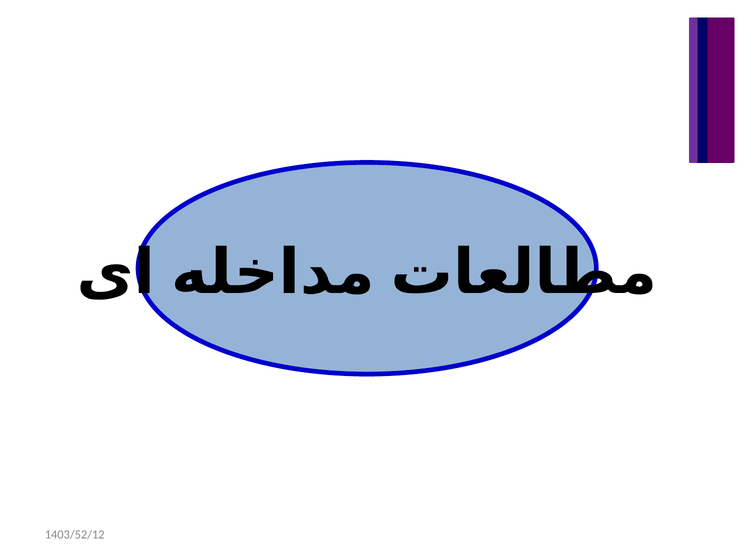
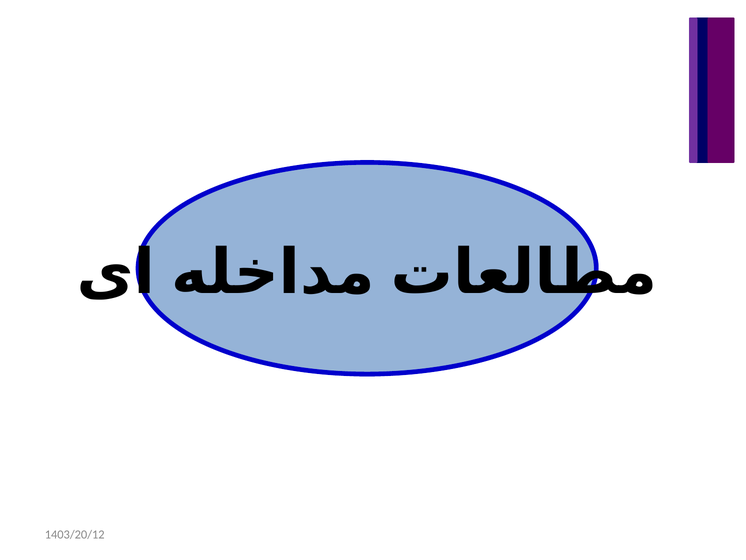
1403/52/12: 1403/52/12 -> 1403/20/12 (75, 534)
